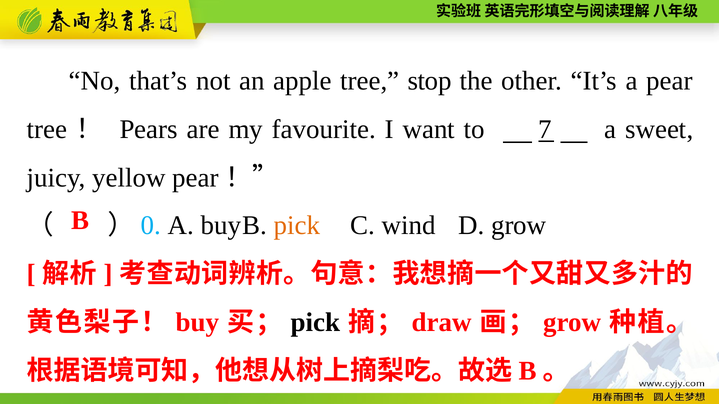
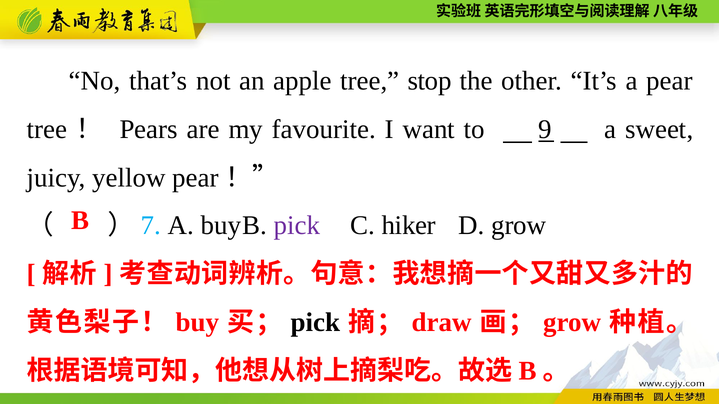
7: 7 -> 9 (545, 129)
0: 0 -> 7 (151, 226)
pick colour: orange -> purple (297, 226)
wind: wind -> hiker (409, 226)
